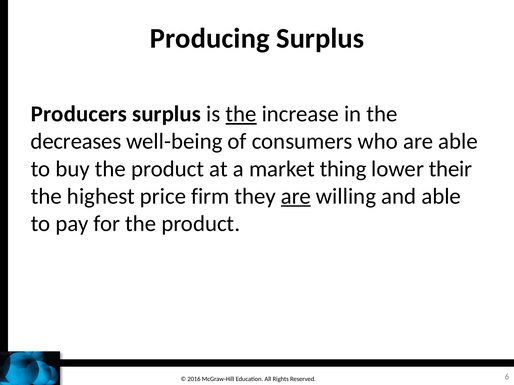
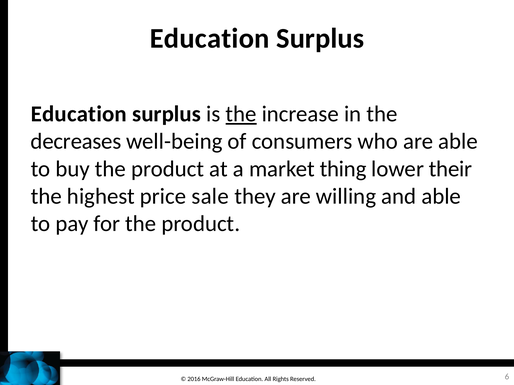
Producing: Producing -> Education (210, 38)
Producers: Producers -> Education (79, 114)
firm: firm -> sale (210, 196)
are underline: present -> none (296, 196)
